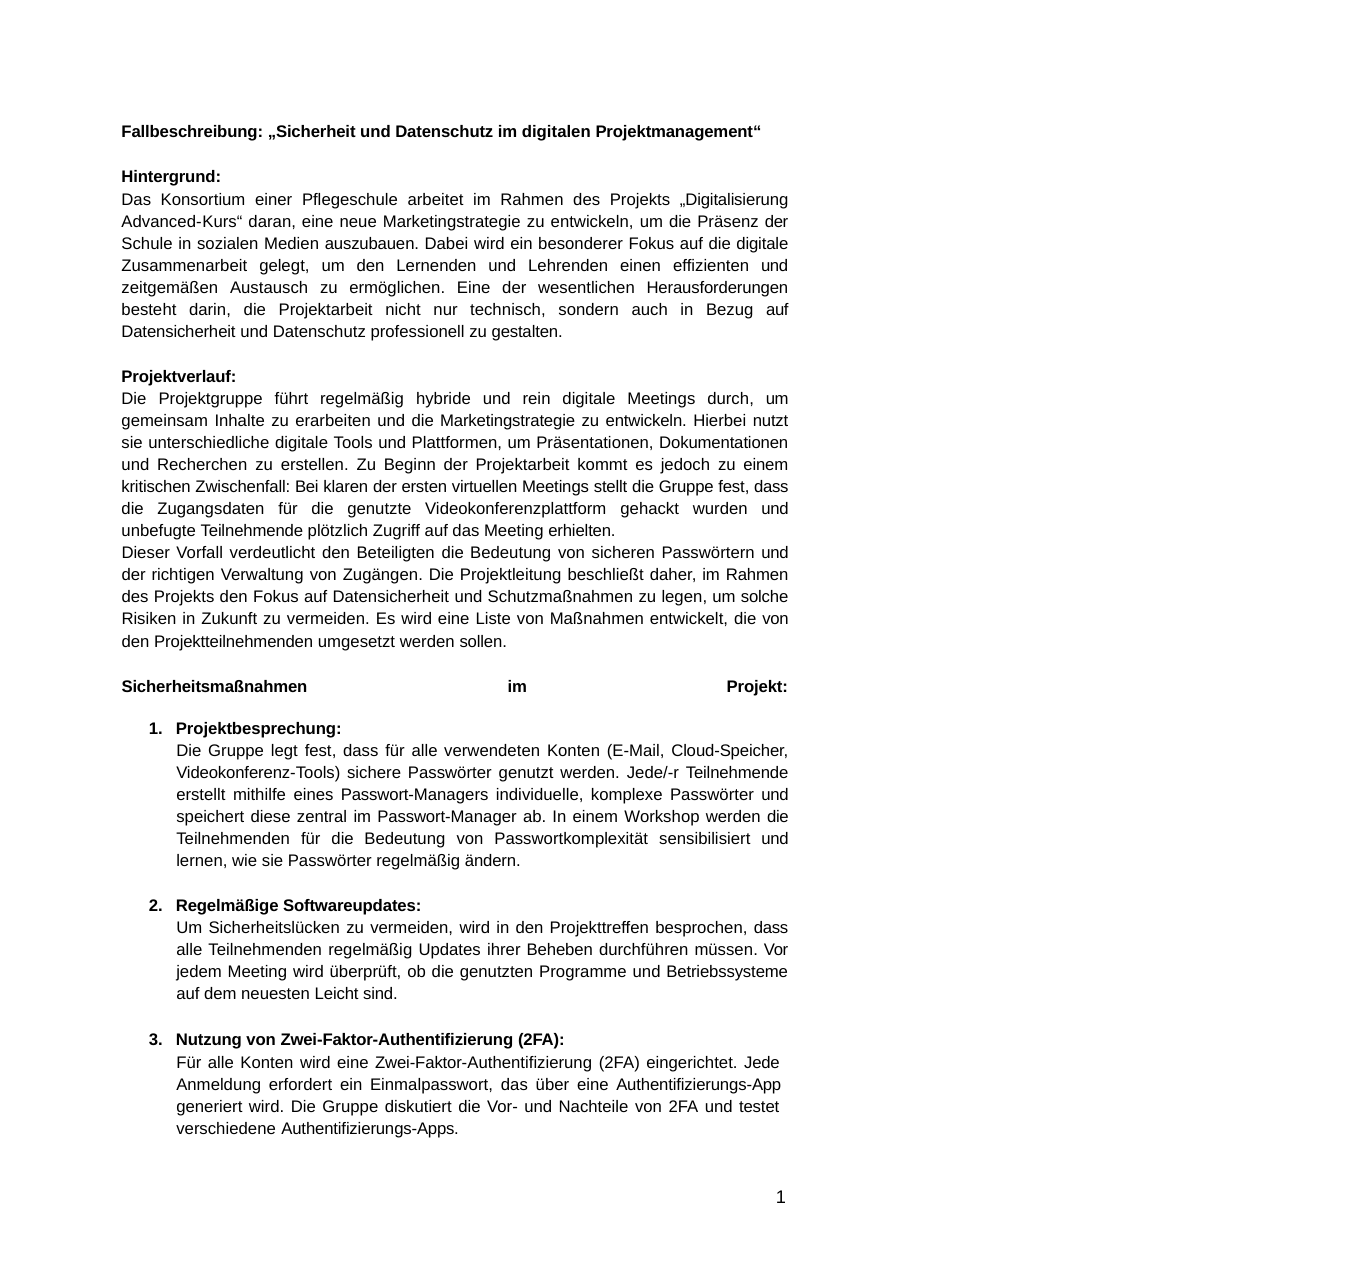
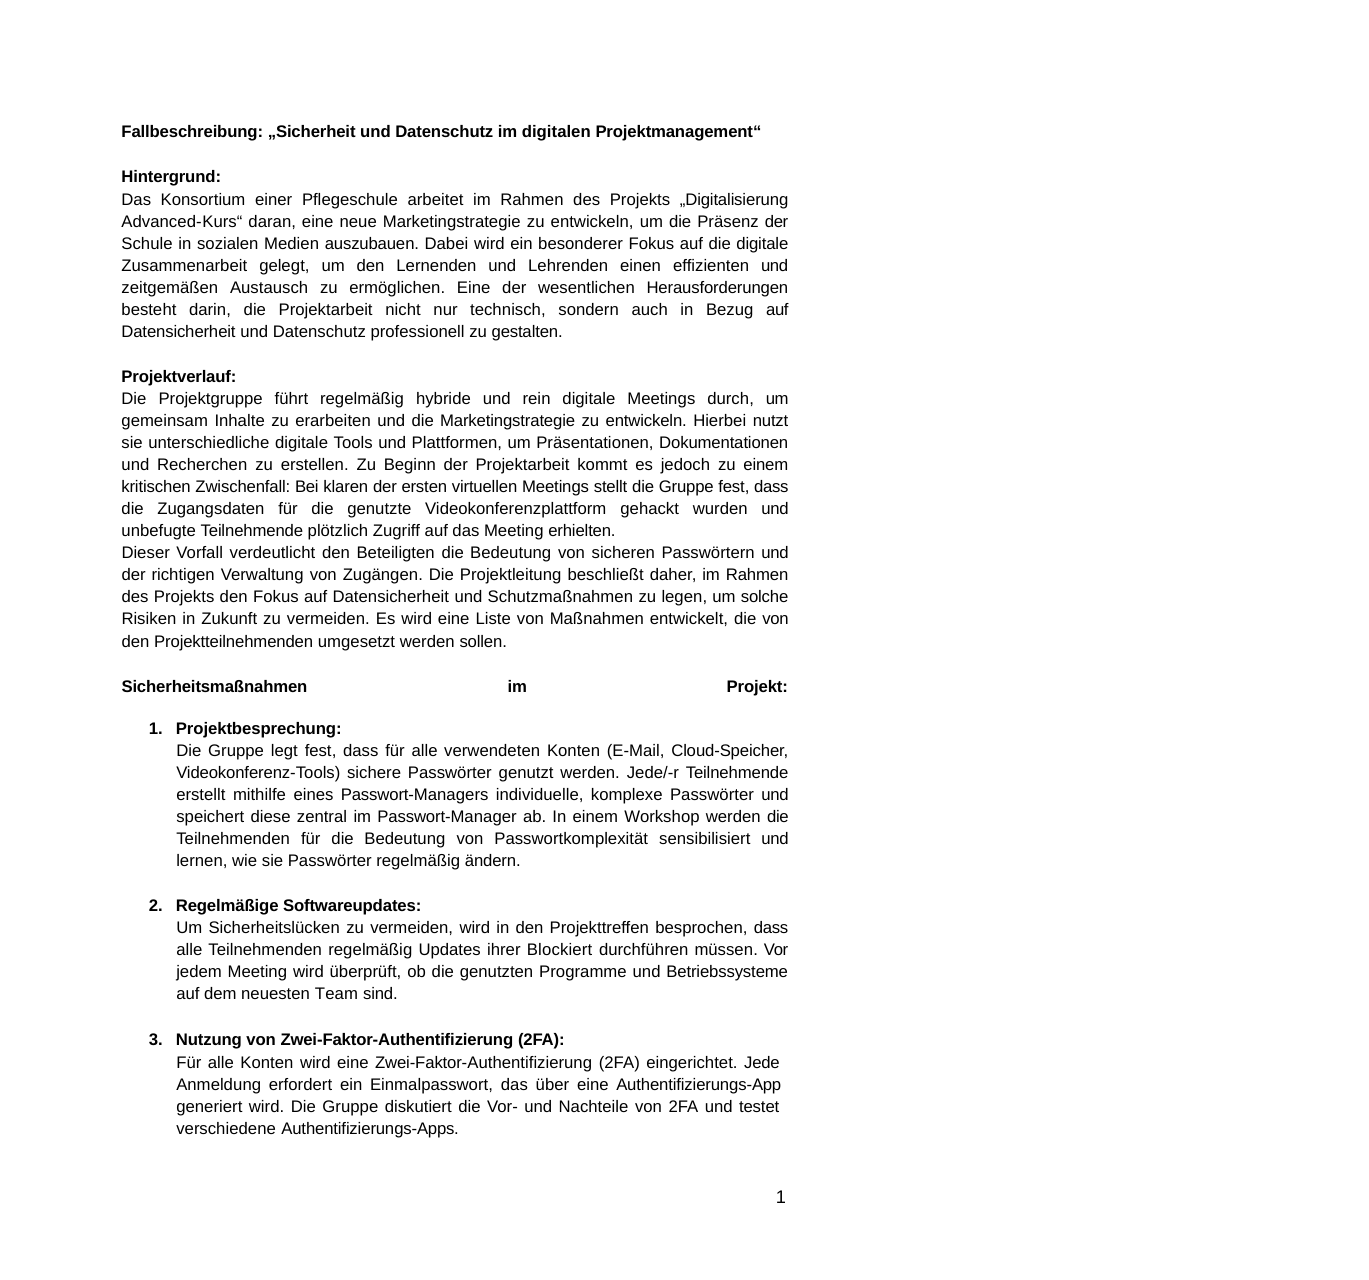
Beheben: Beheben -> Blockiert (560, 951)
Leicht: Leicht -> Team (337, 995)
